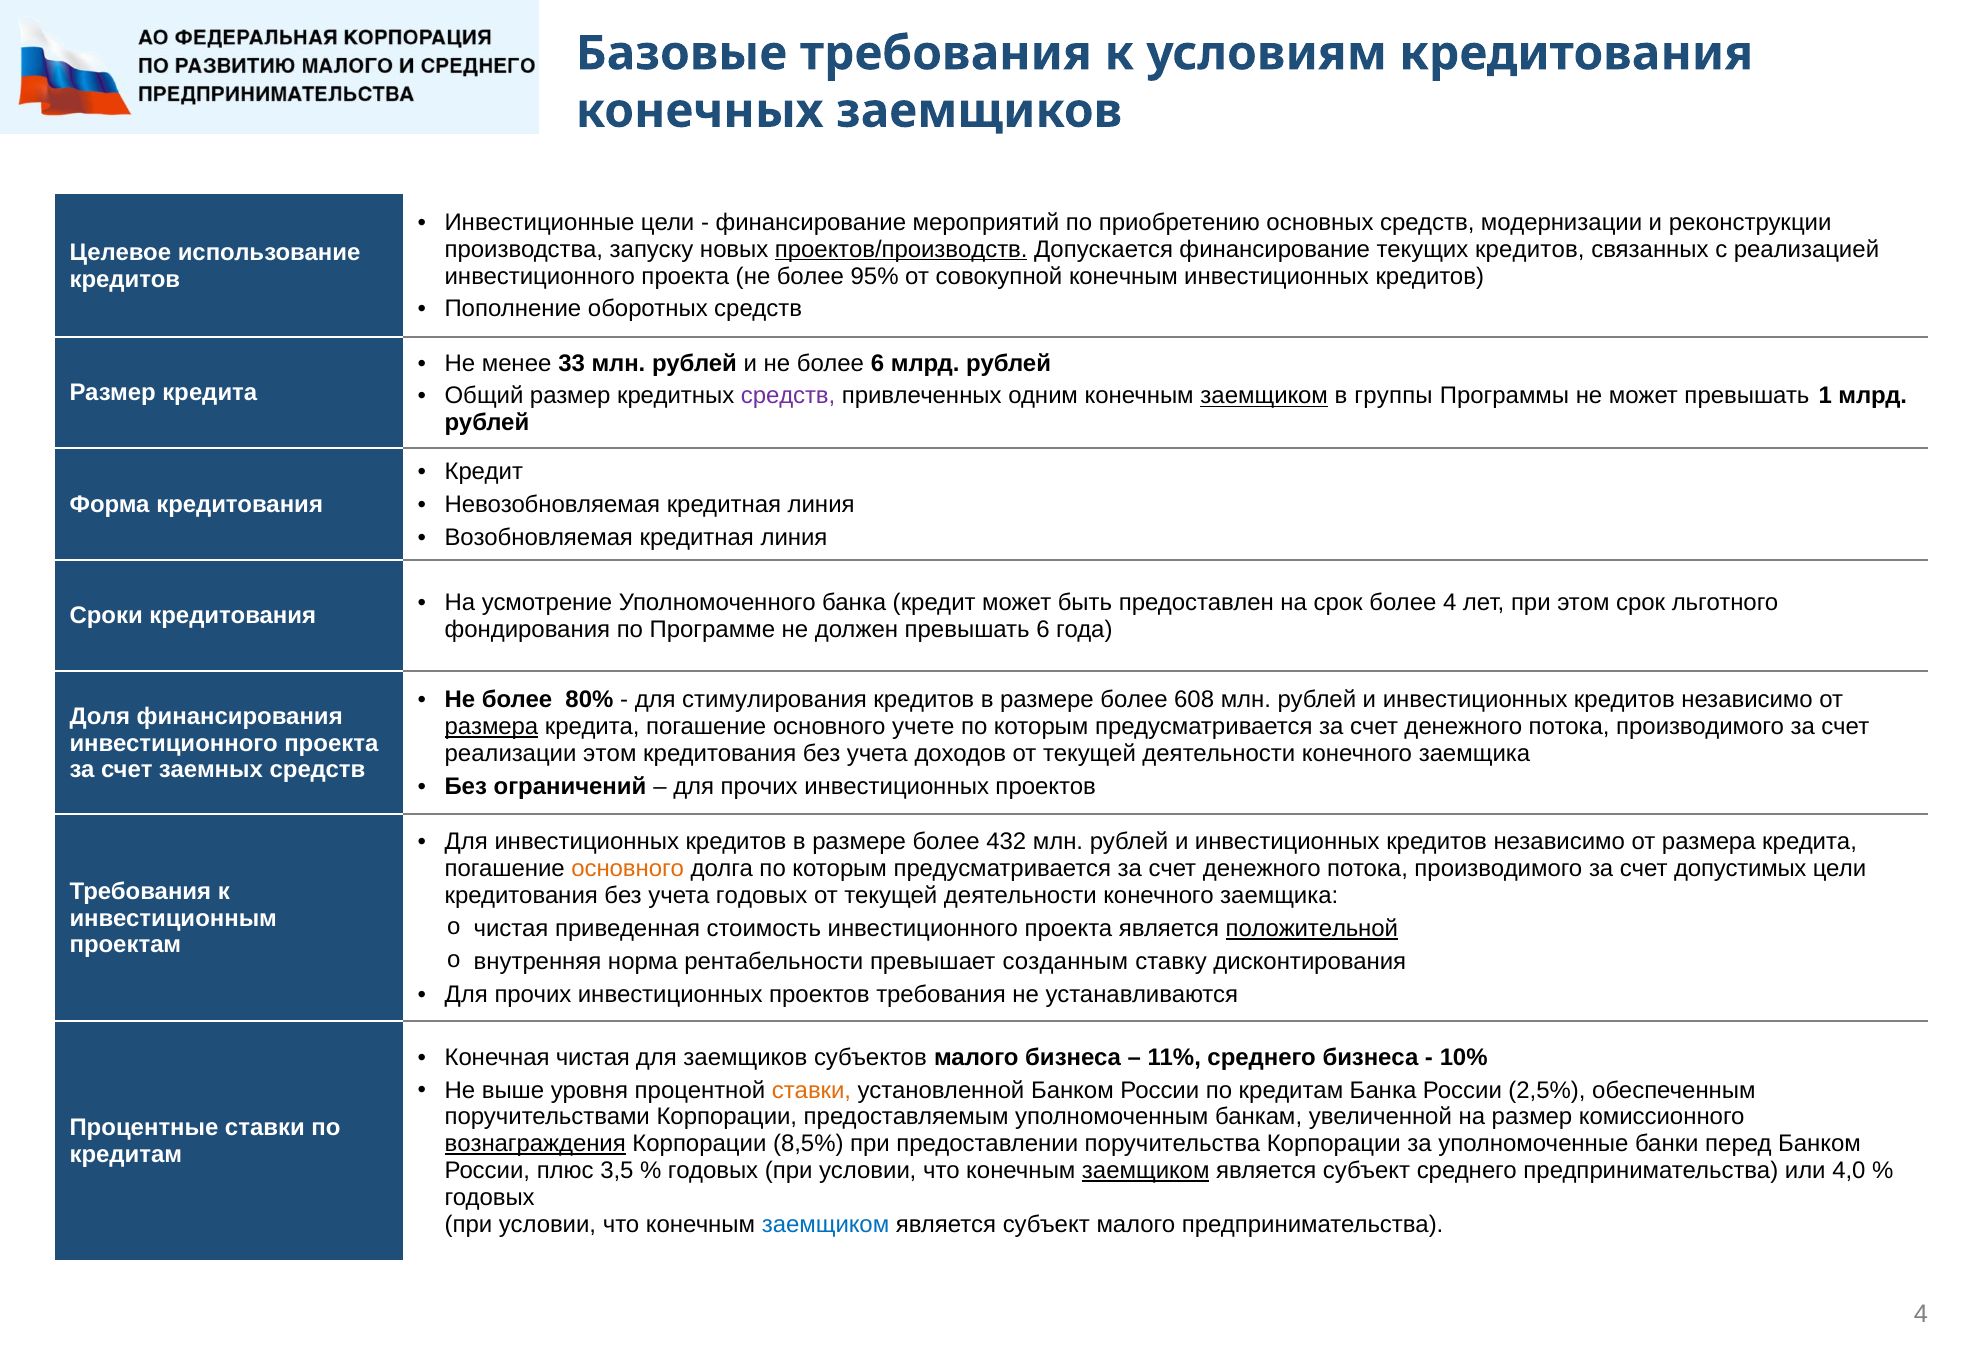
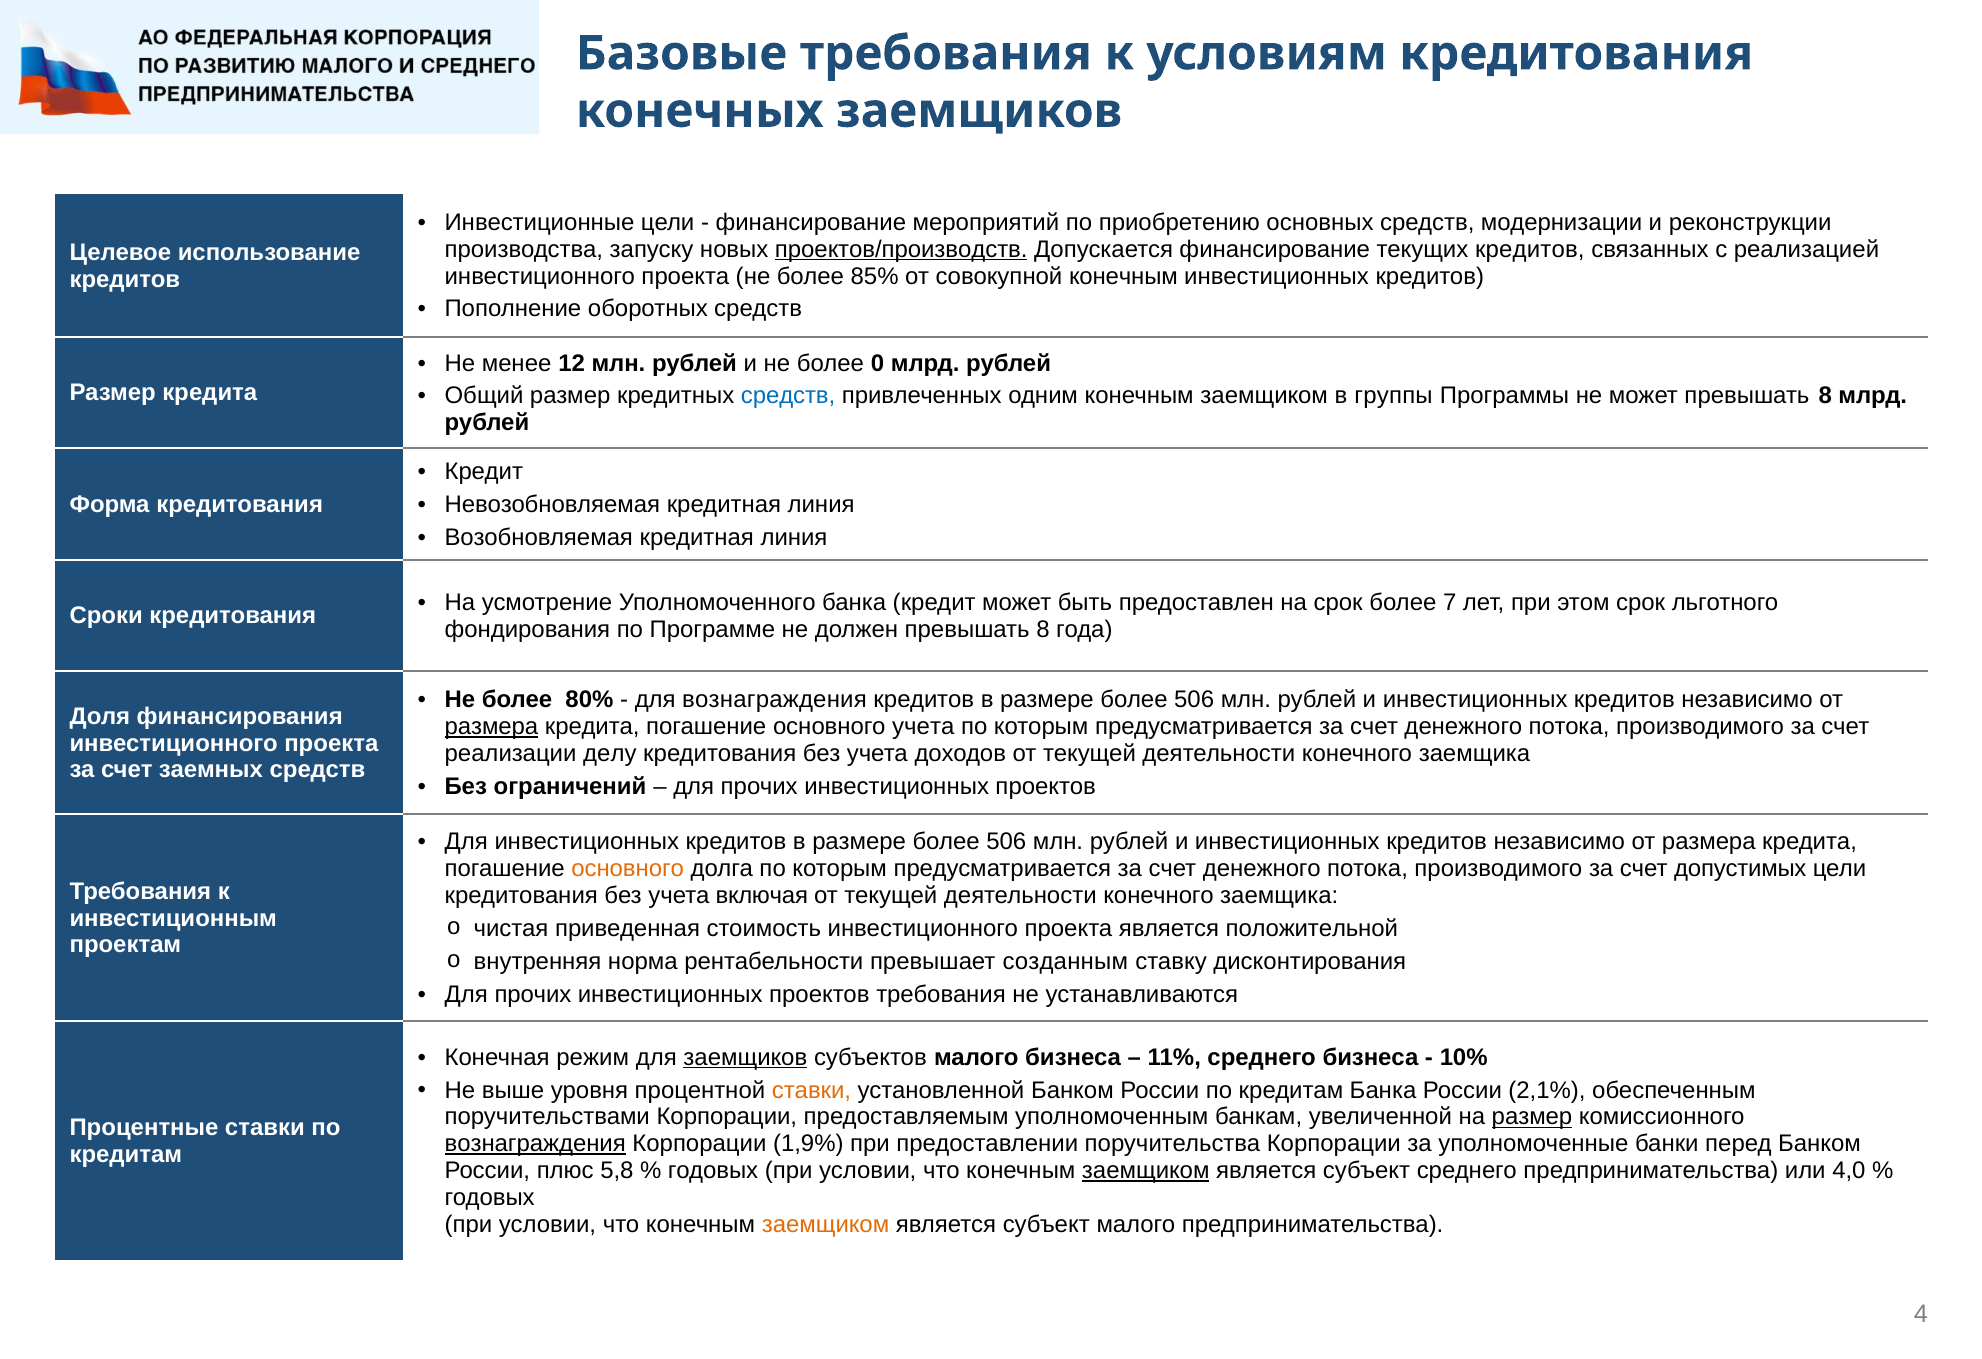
95%: 95% -> 85% (875, 276)
33: 33 -> 12 (572, 363)
более 6: 6 -> 0 (878, 363)
средств colour: purple -> blue (788, 396)
заемщиком underline: present -> none (1264, 396)
может превышать 1: 1 -> 8 (1825, 396)
более 4: 4 -> 7 (1450, 602)
должен превышать 6: 6 -> 8 (1043, 629)
для стимулирования: стимулирования -> вознаграждения (774, 700)
608: 608 -> 506 (1194, 700)
основного учете: учете -> учета (923, 727)
реализации этом: этом -> делу (610, 754)
432: 432 -> 506 (1006, 842)
учета годовых: годовых -> включая (762, 896)
положительной underline: present -> none (1312, 929)
Конечная чистая: чистая -> режим (593, 1058)
заемщиков underline: none -> present (745, 1058)
2,5%: 2,5% -> 2,1% (1547, 1090)
размер underline: none -> present (1532, 1117)
8,5%: 8,5% -> 1,9% (808, 1144)
3,5: 3,5 -> 5,8 (617, 1171)
заемщиком colour: blue -> orange (825, 1225)
